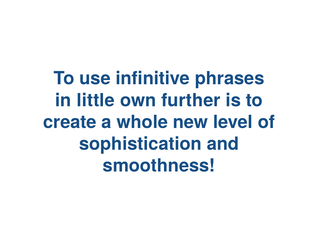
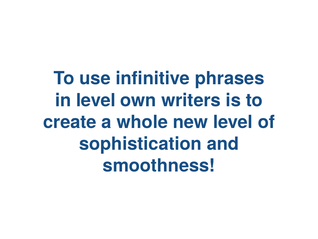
in little: little -> level (96, 100)
further: further -> writers (191, 100)
